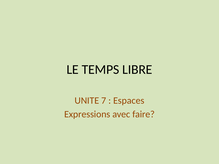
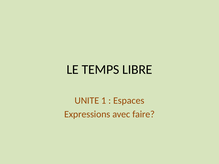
7: 7 -> 1 (104, 101)
